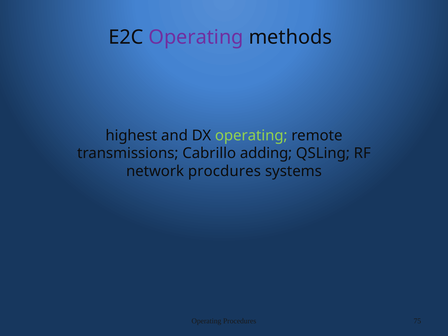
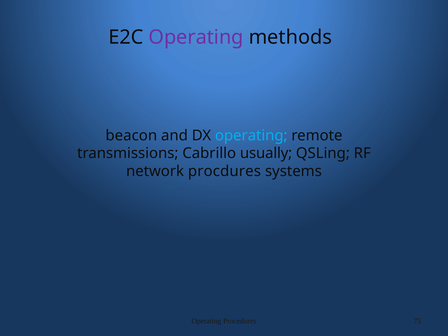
highest: highest -> beacon (131, 135)
operating colour: light green -> light blue (251, 135)
adding: adding -> usually (266, 153)
